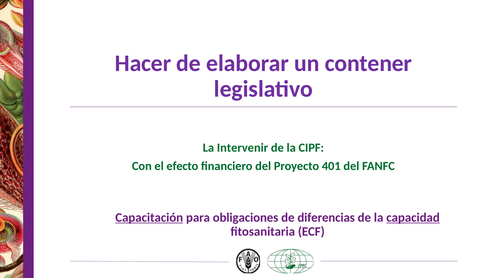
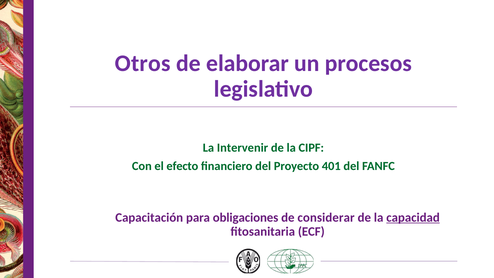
Hacer: Hacer -> Otros (143, 63)
contener: contener -> procesos (368, 63)
Capacitación underline: present -> none (149, 217)
diferencias: diferencias -> considerar (326, 217)
